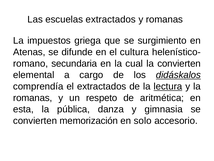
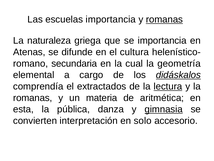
escuelas extractados: extractados -> importancia (111, 19)
romanas underline: none -> present (164, 19)
impuestos: impuestos -> naturaleza (49, 41)
se surgimiento: surgimiento -> importancia (162, 41)
la convierten: convierten -> geometría (179, 63)
respeto: respeto -> materia (102, 98)
gimnasia underline: none -> present (164, 109)
memorización: memorización -> interpretación (89, 120)
